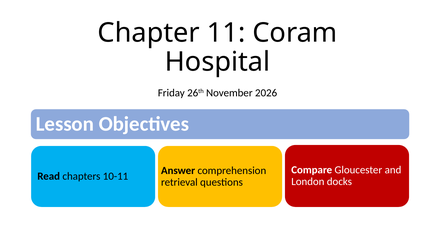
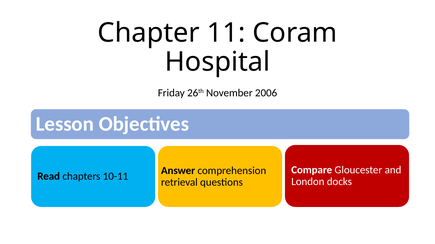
2026: 2026 -> 2006 (266, 93)
